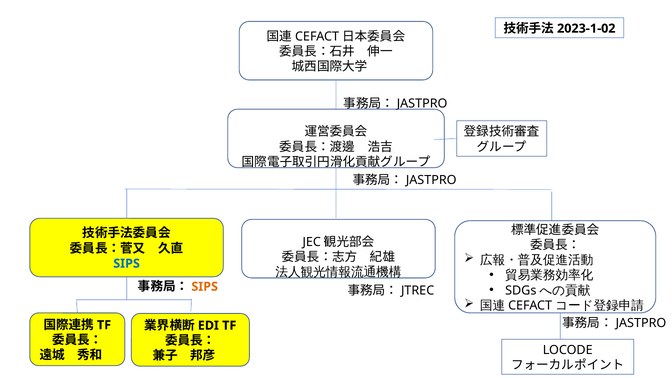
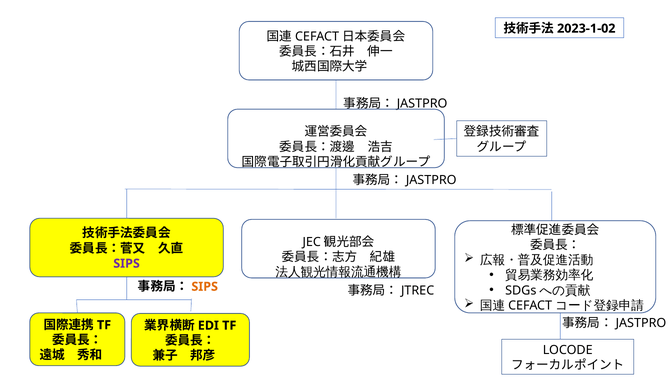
SIPS colour: blue -> purple (127, 264)
